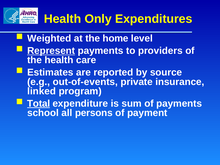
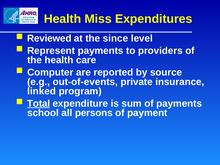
Only: Only -> Miss (98, 19)
Weighted: Weighted -> Reviewed (49, 38)
home: home -> since (115, 38)
Represent underline: present -> none (51, 51)
Estimates: Estimates -> Computer (50, 72)
